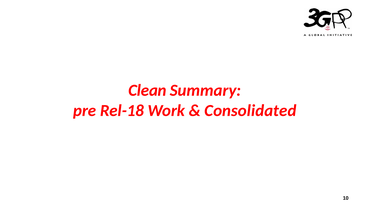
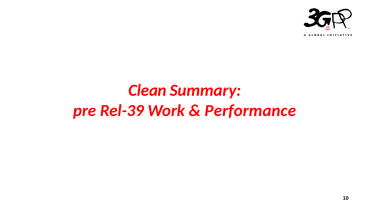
Rel-18: Rel-18 -> Rel-39 (122, 111)
Consolidated: Consolidated -> Performance (250, 111)
